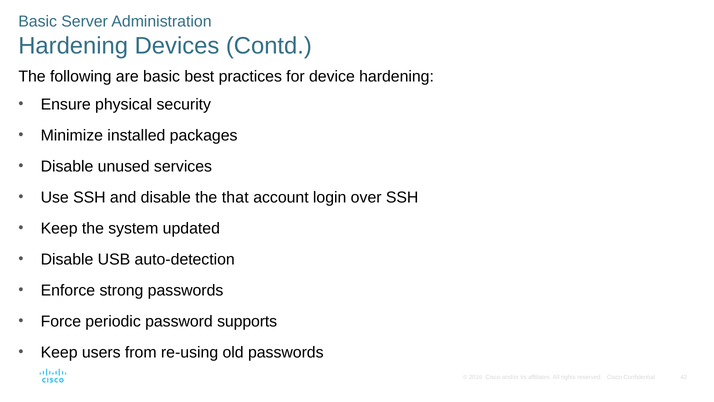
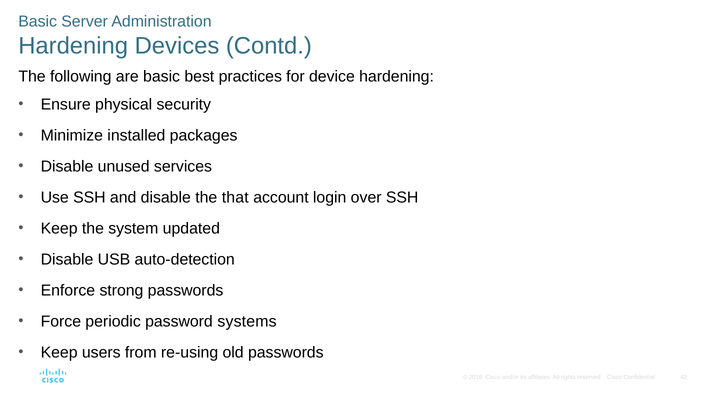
supports: supports -> systems (247, 321)
